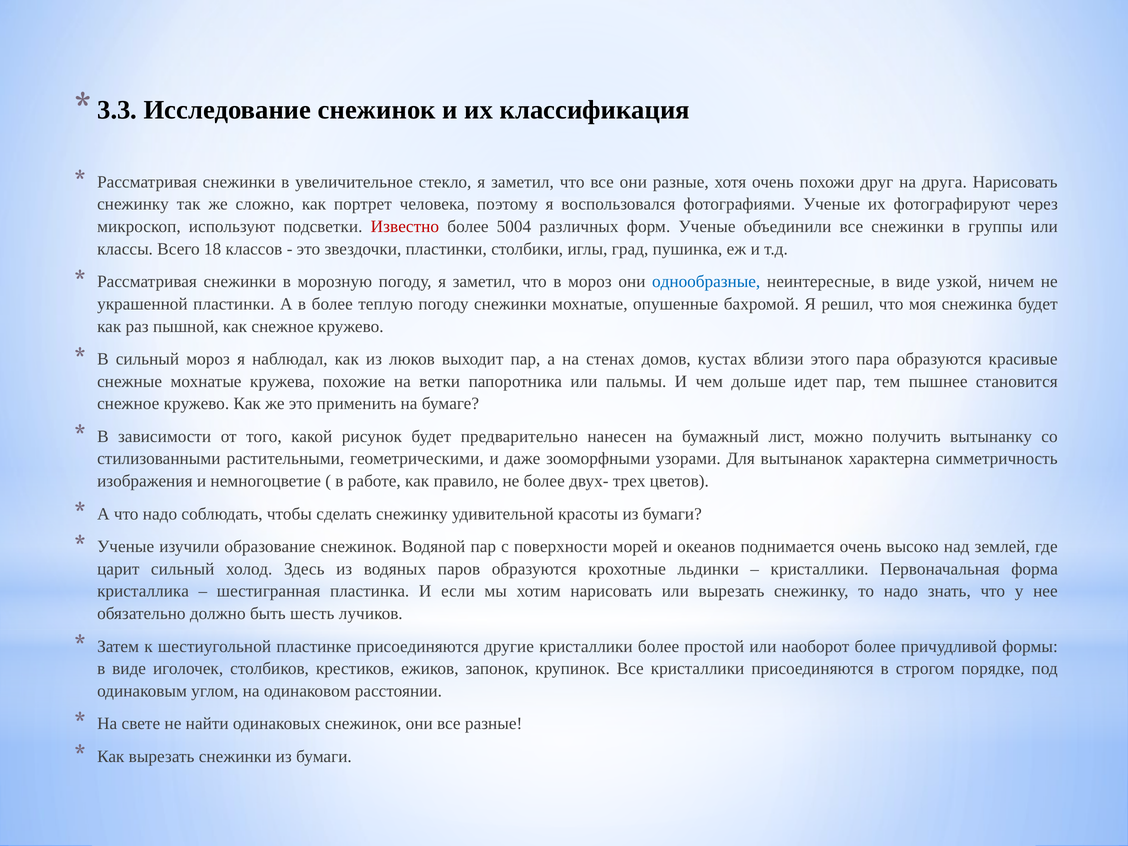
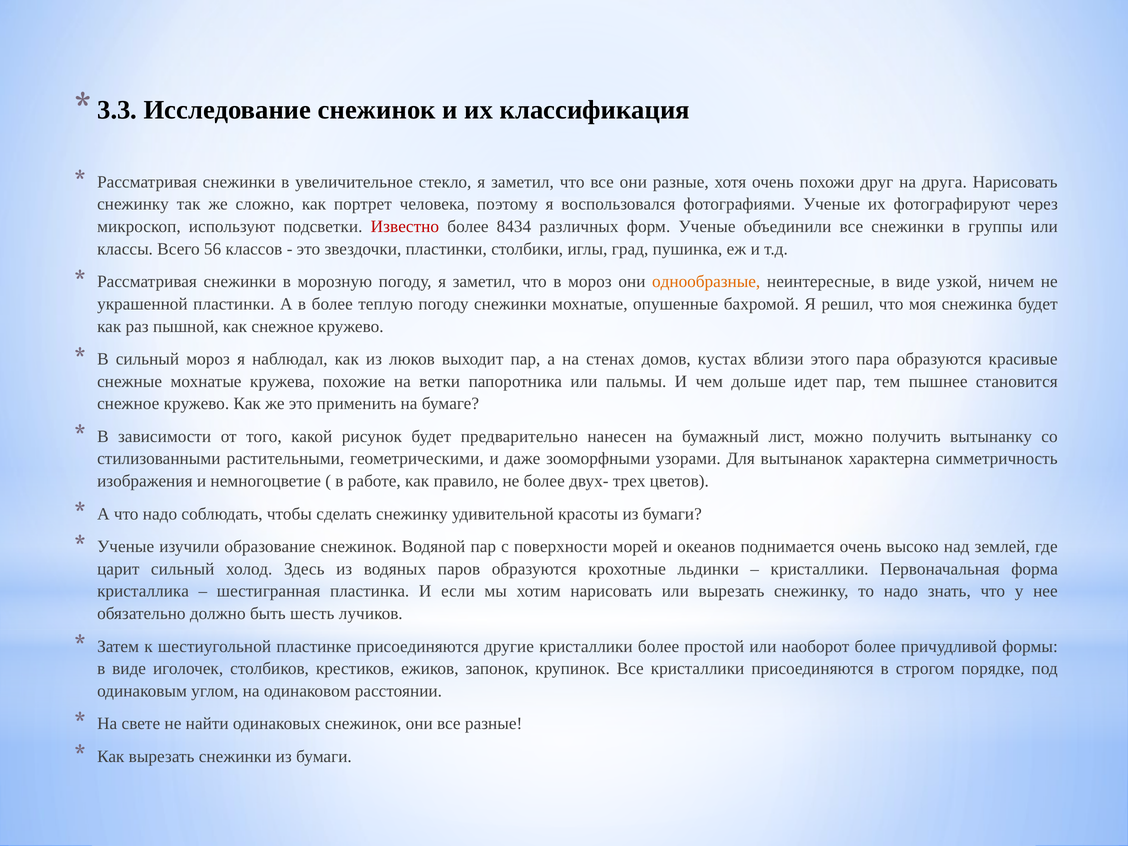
5004: 5004 -> 8434 (514, 227)
18: 18 -> 56 (213, 249)
однообразные colour: blue -> orange (706, 282)
